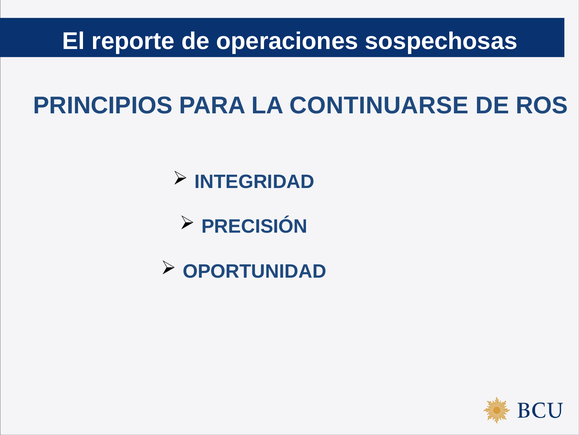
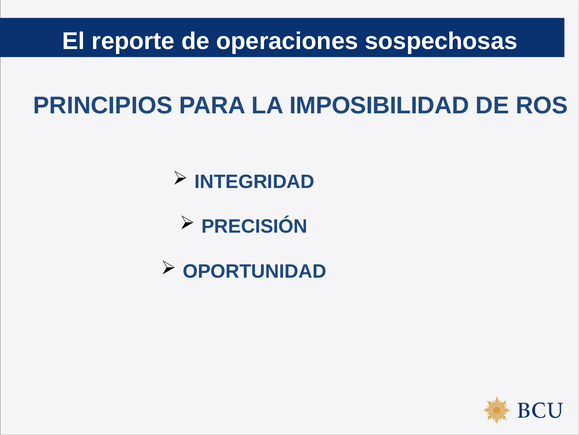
CONTINUARSE: CONTINUARSE -> IMPOSIBILIDAD (379, 105)
